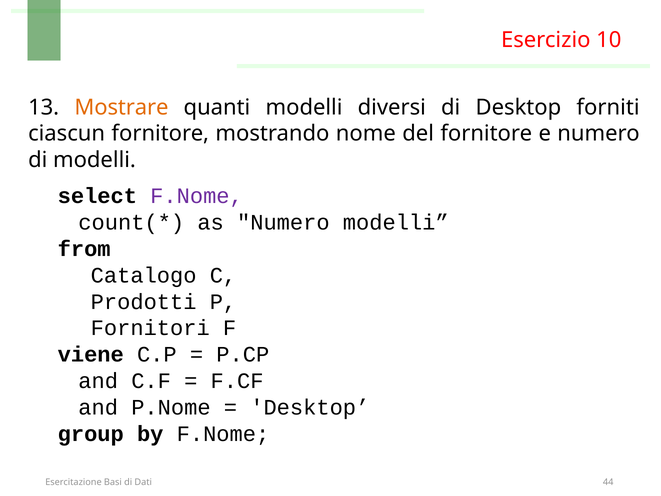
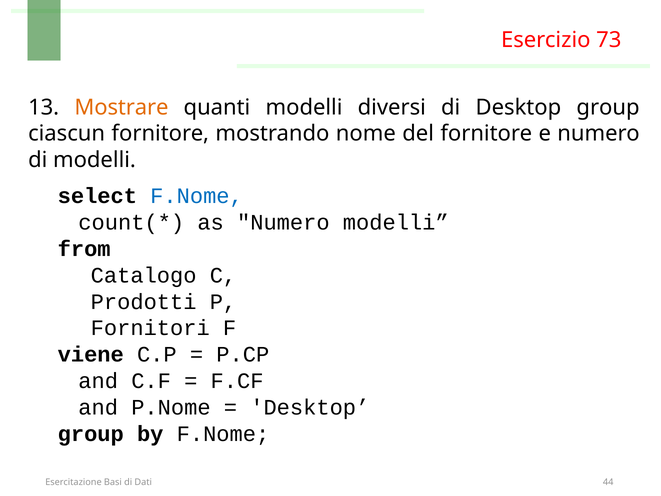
10: 10 -> 73 (609, 40)
di Desktop forniti: forniti -> group (608, 107)
F.Nome colour: purple -> blue (197, 196)
